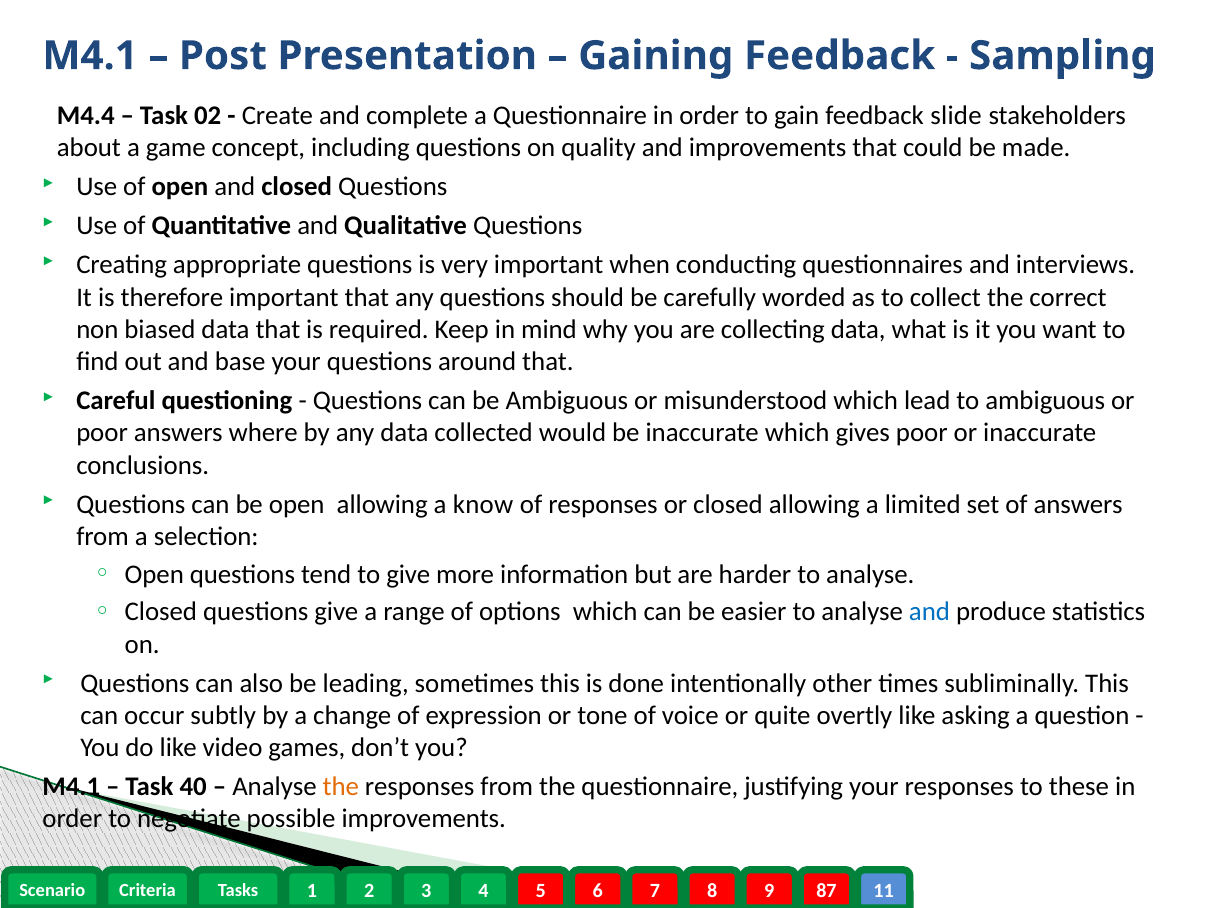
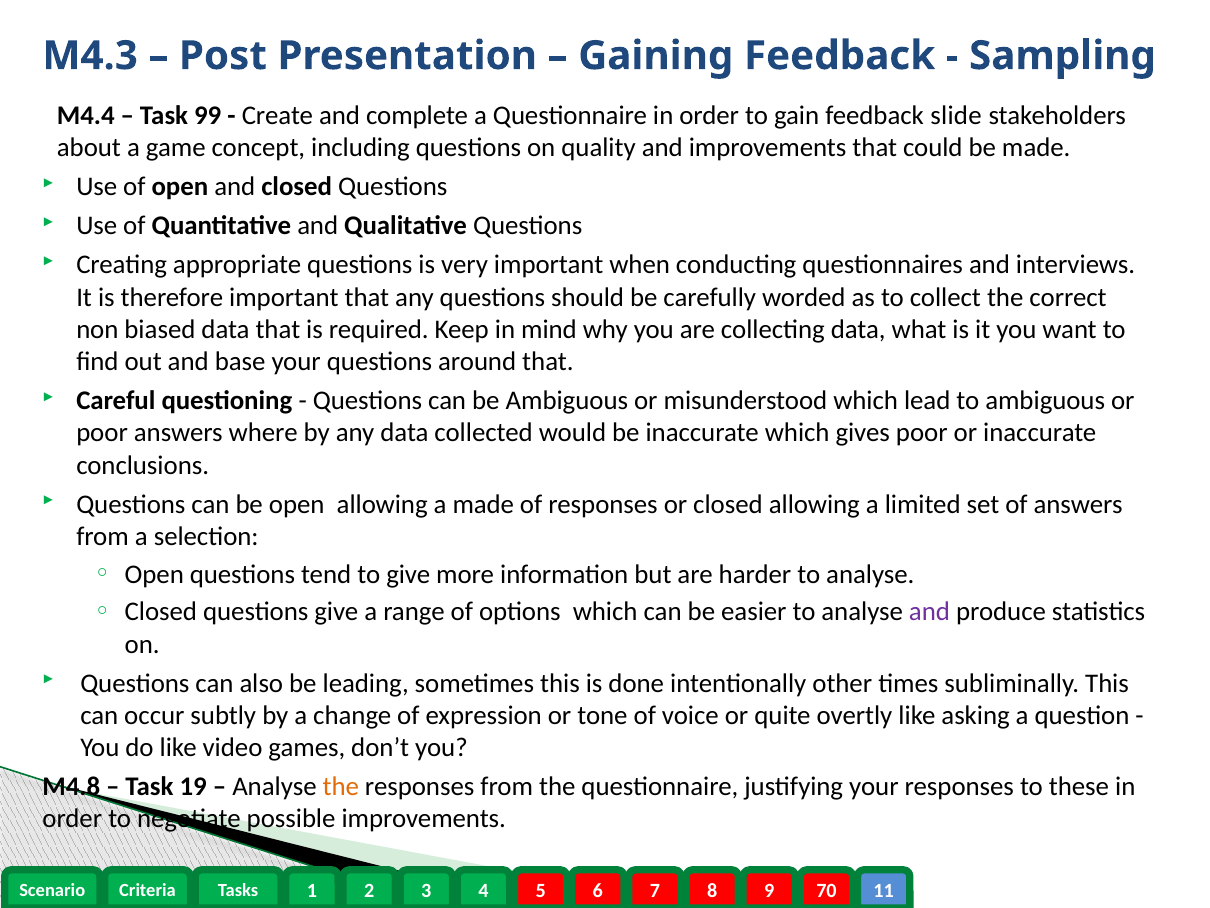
M4.1: M4.1 -> M4.3 (90, 56)
02: 02 -> 99 (208, 116)
a know: know -> made (483, 504)
and colour: blue -> purple (929, 612)
M4.1: M4.1 -> M4.8 (71, 786)
40: 40 -> 19 (193, 786)
87: 87 -> 70 (826, 891)
